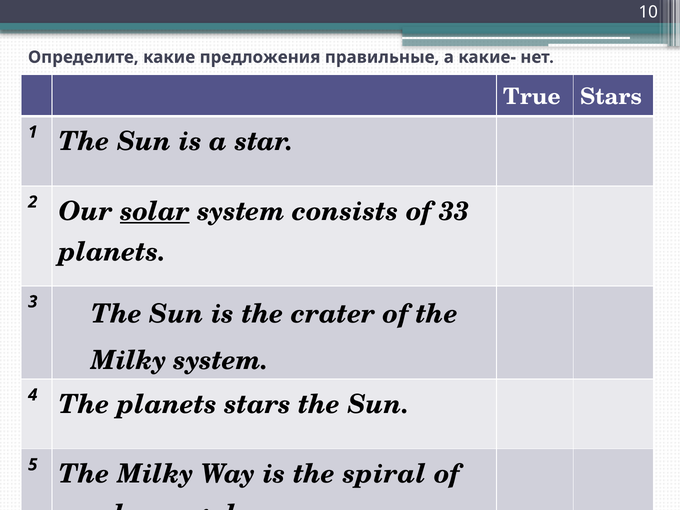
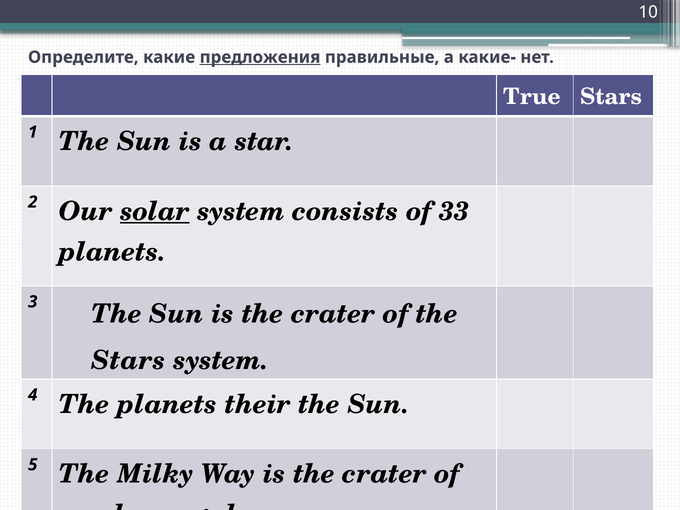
предложения underline: none -> present (260, 57)
Milky: Milky -> Stars (128, 360)
planets stars: stars -> their (258, 404)
Way is the spiral: spiral -> crater (385, 474)
